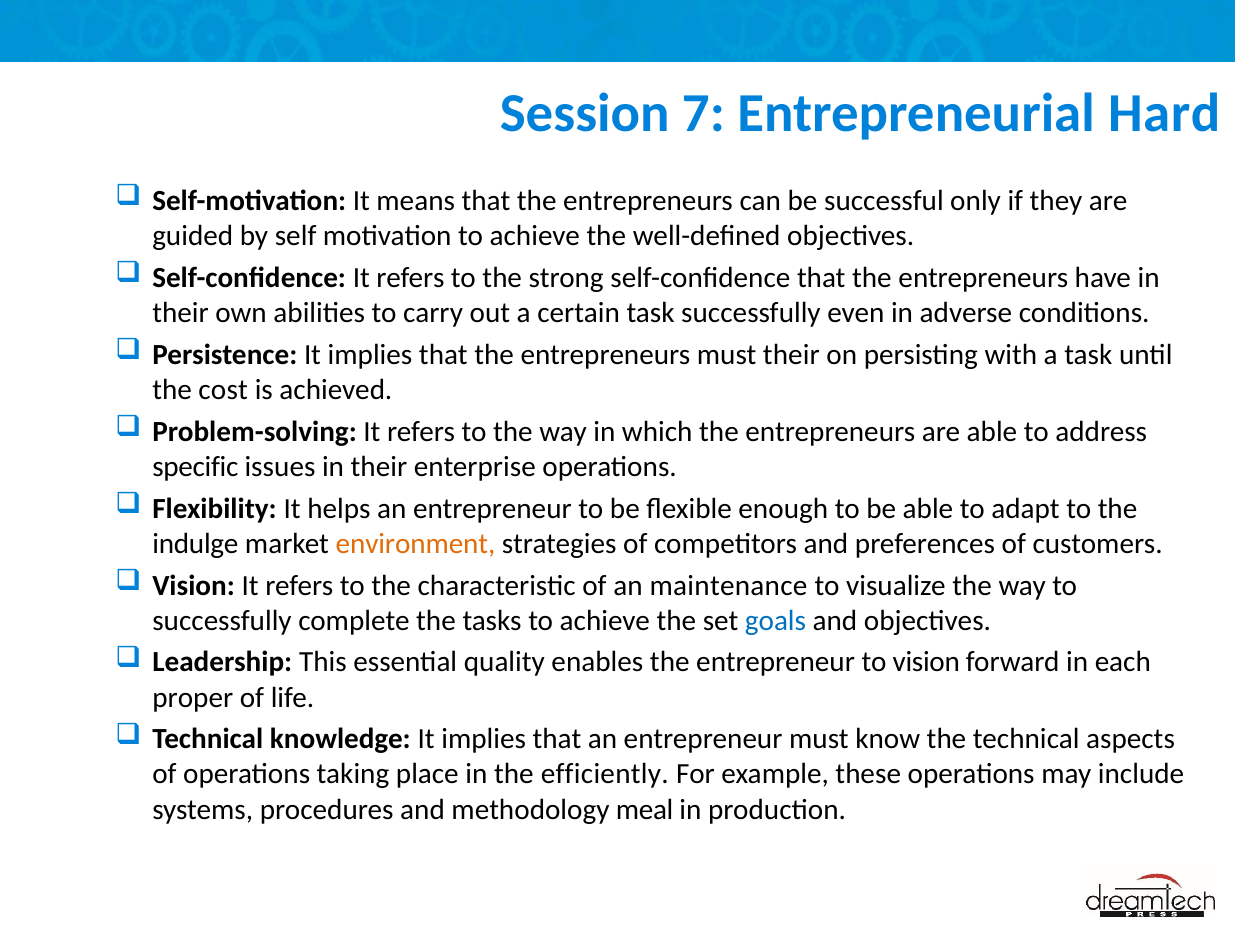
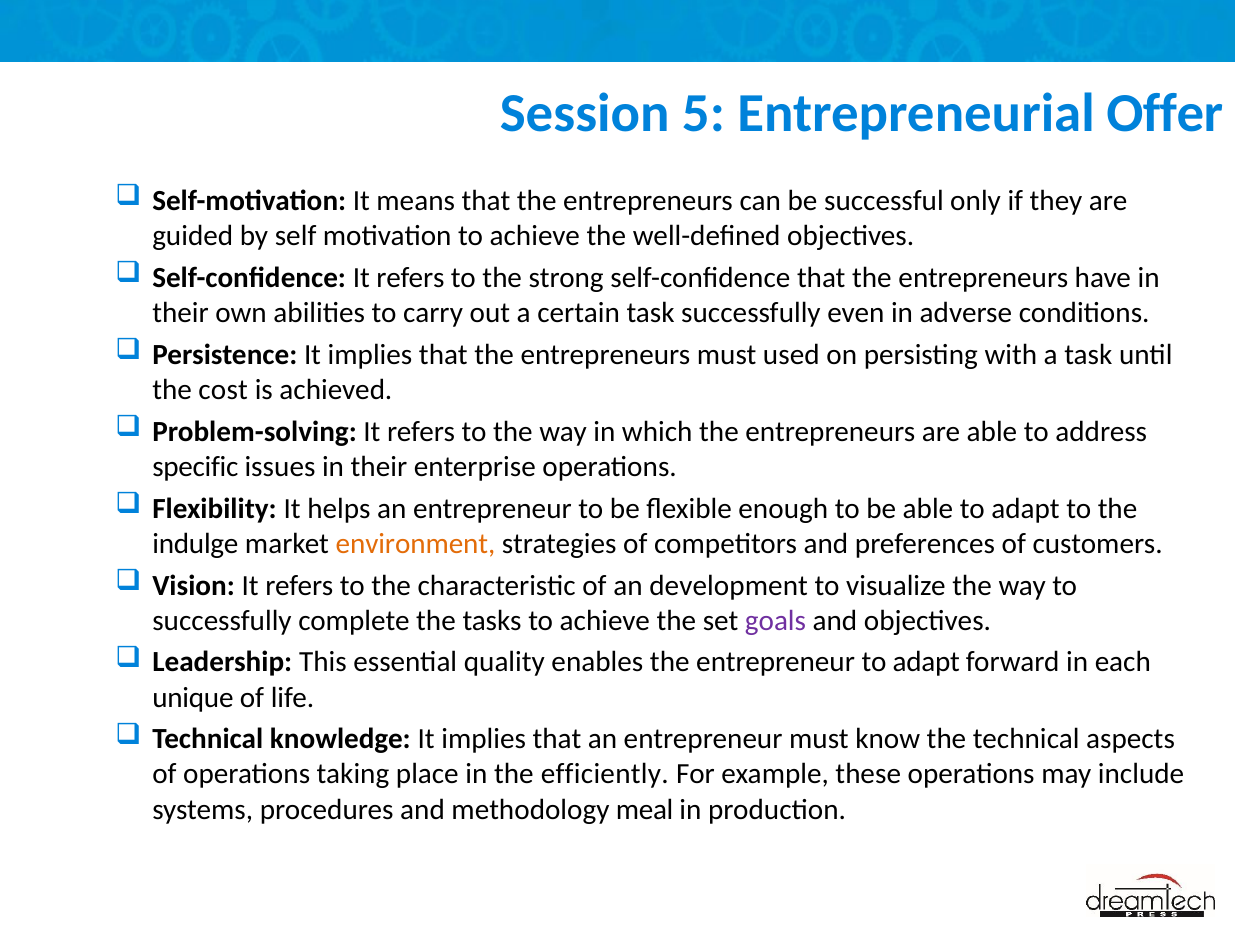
7: 7 -> 5 (703, 113)
Hard: Hard -> Offer (1165, 113)
must their: their -> used (791, 355)
maintenance: maintenance -> development (729, 586)
goals colour: blue -> purple (776, 621)
entrepreneur to vision: vision -> adapt (926, 663)
proper: proper -> unique (193, 698)
